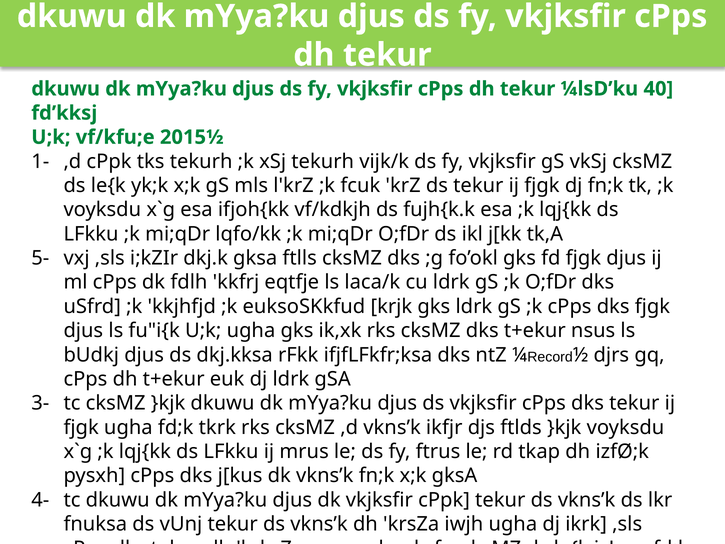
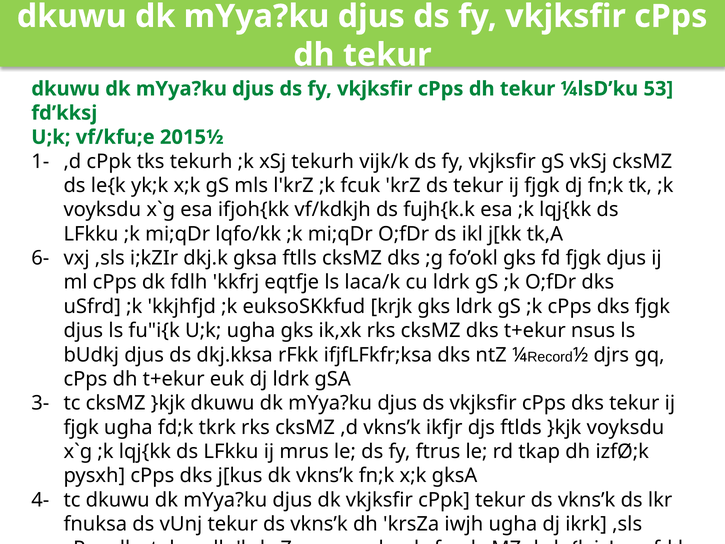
40: 40 -> 53 (658, 89)
5-: 5- -> 6- (40, 258)
